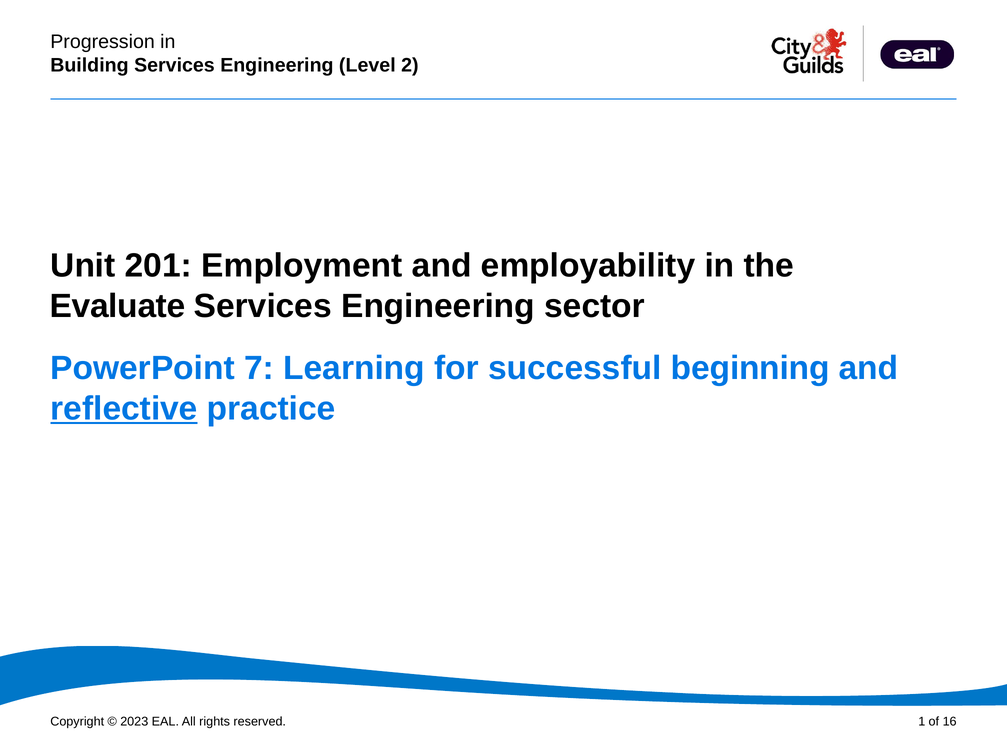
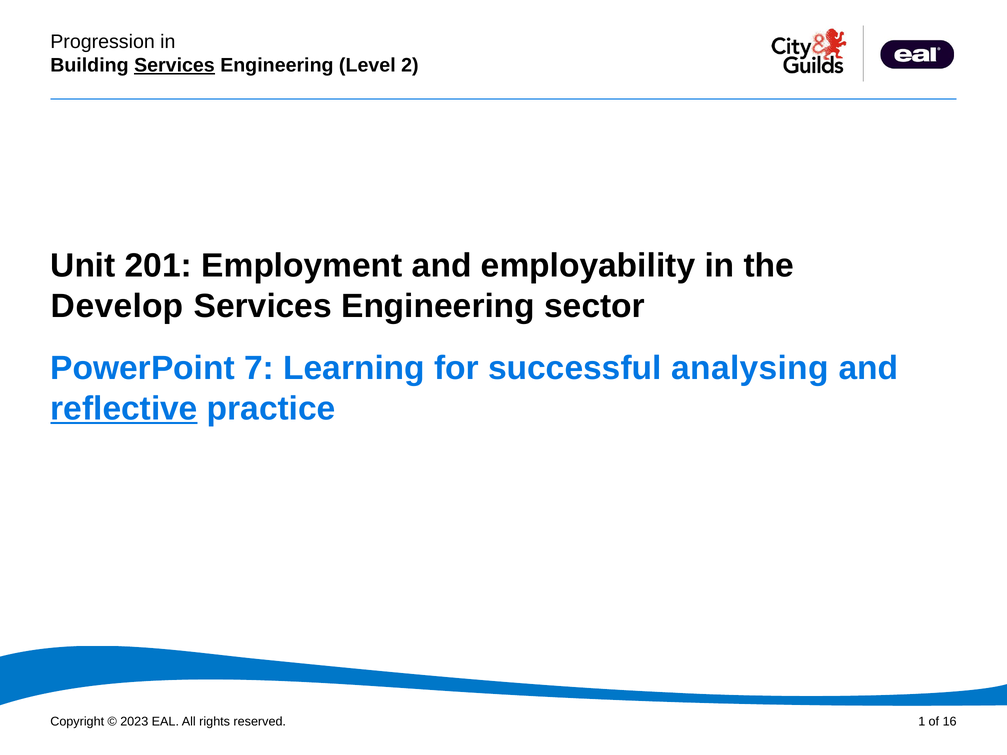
Services underline: none -> present (174, 65)
Evaluate: Evaluate -> Develop (117, 306)
beginning: beginning -> analysing (750, 368)
